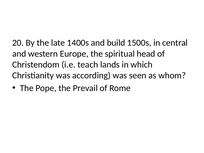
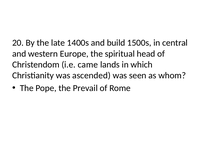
teach: teach -> came (88, 65)
according: according -> ascended (91, 75)
